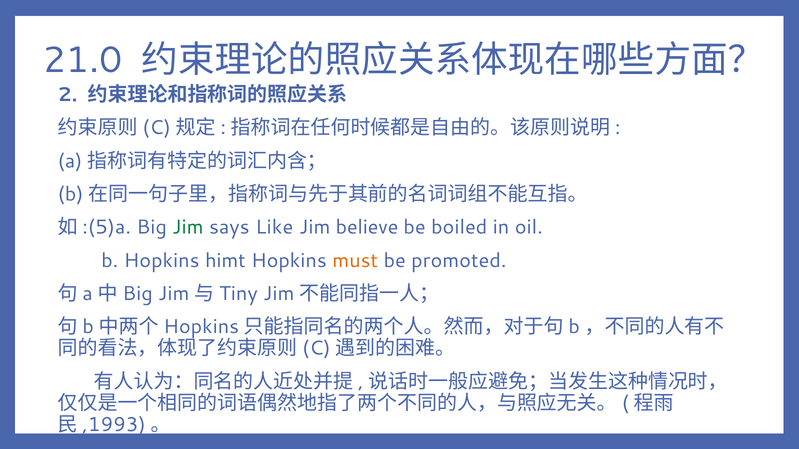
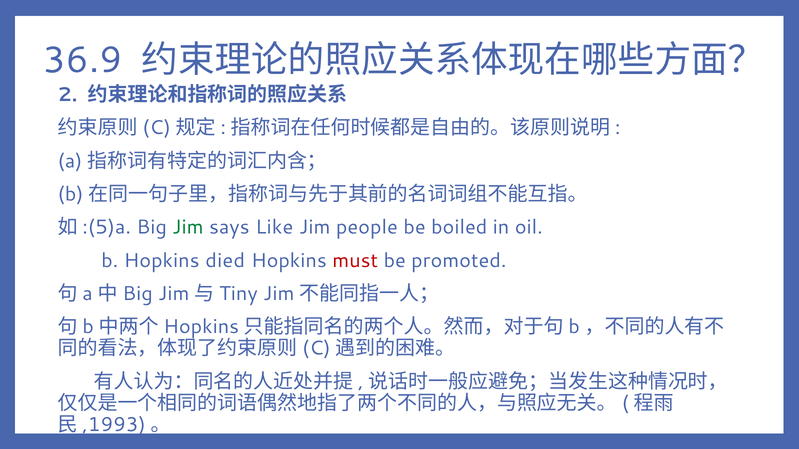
21.0: 21.0 -> 36.9 (83, 60)
believe: believe -> people (367, 228)
himt: himt -> died (225, 261)
must colour: orange -> red (355, 261)
